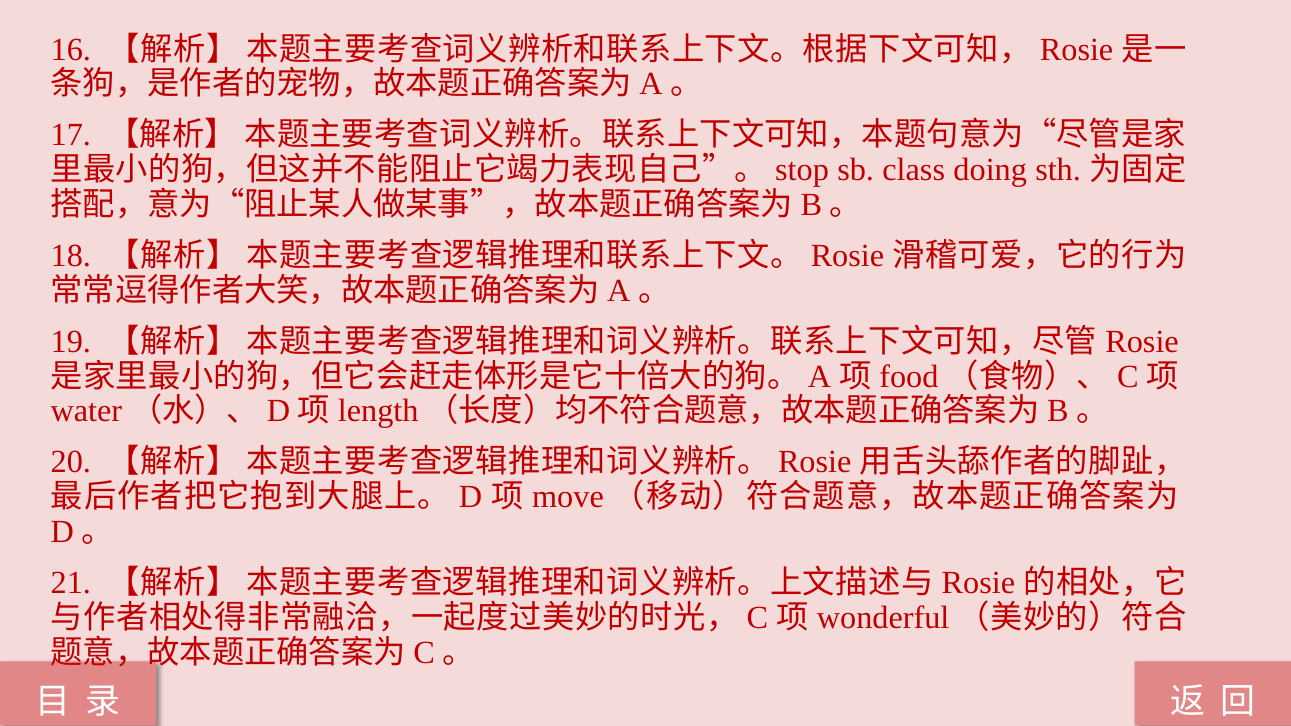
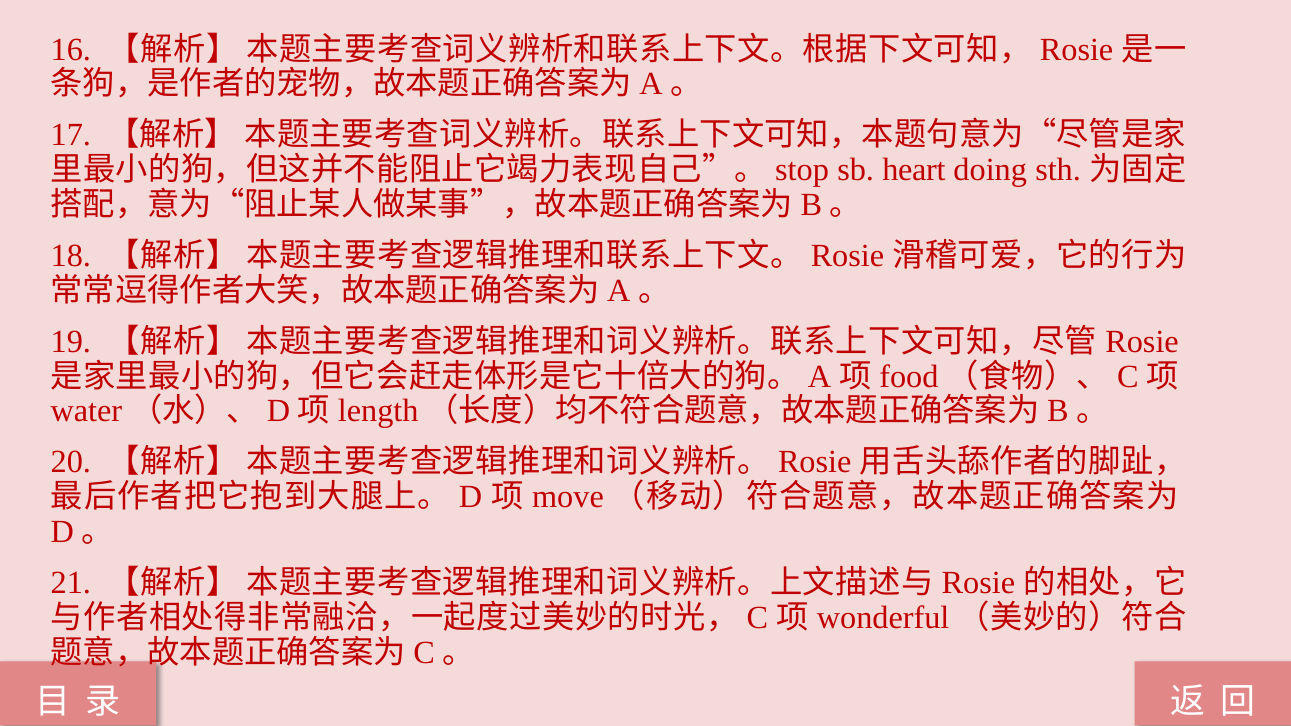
class: class -> heart (914, 170)
